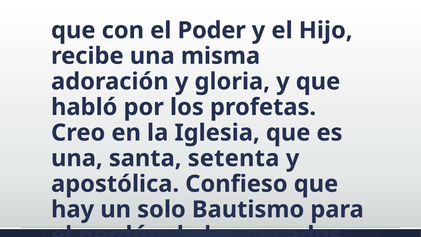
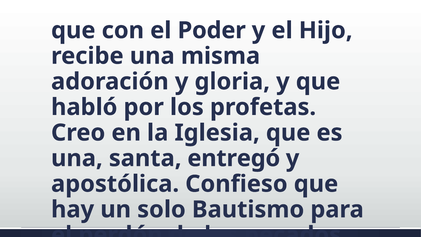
setenta: setenta -> entregó (234, 158)
